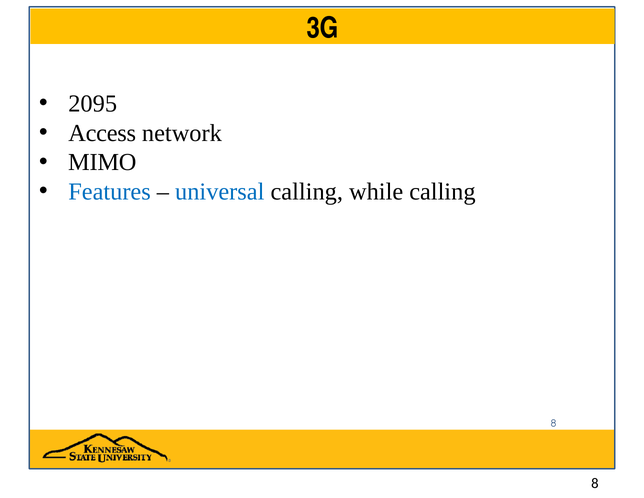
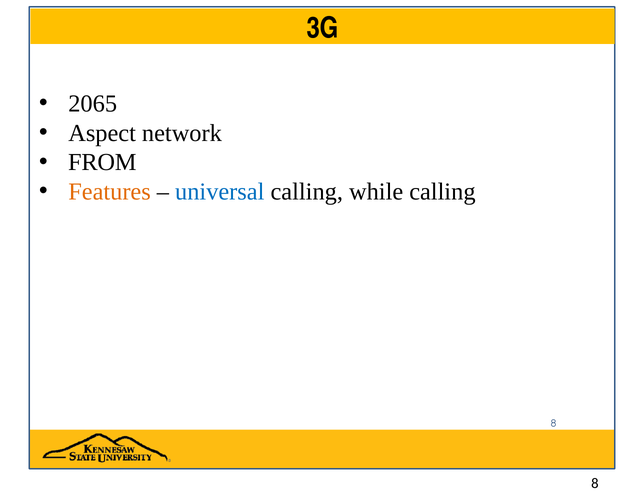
2095: 2095 -> 2065 (93, 104)
Access: Access -> Aspect (102, 133)
MIMO: MIMO -> FROM (102, 162)
Features colour: blue -> orange (110, 191)
